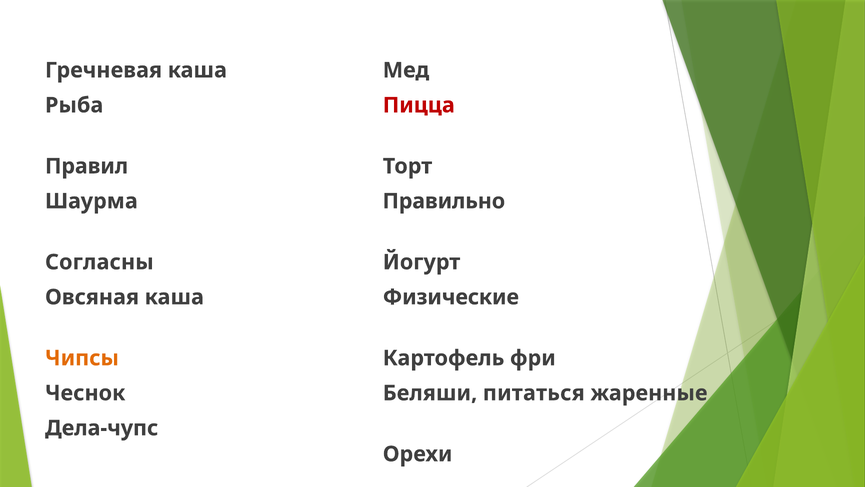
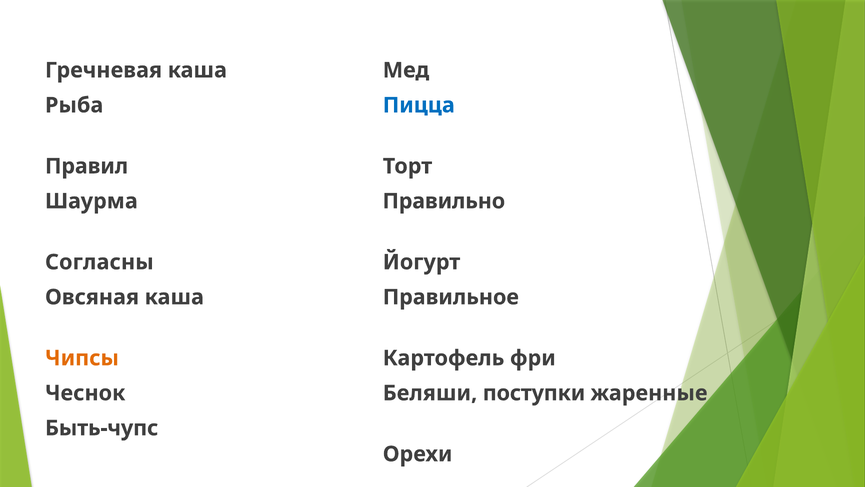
Пицца colour: red -> blue (419, 105)
Физические: Физические -> Правильное (451, 297)
питаться: питаться -> поступки (534, 393)
Дела-чупс: Дела-чупс -> Быть-чупс (102, 428)
